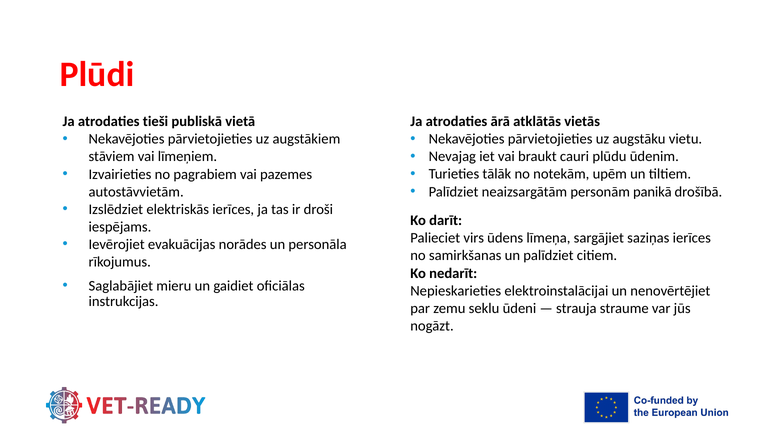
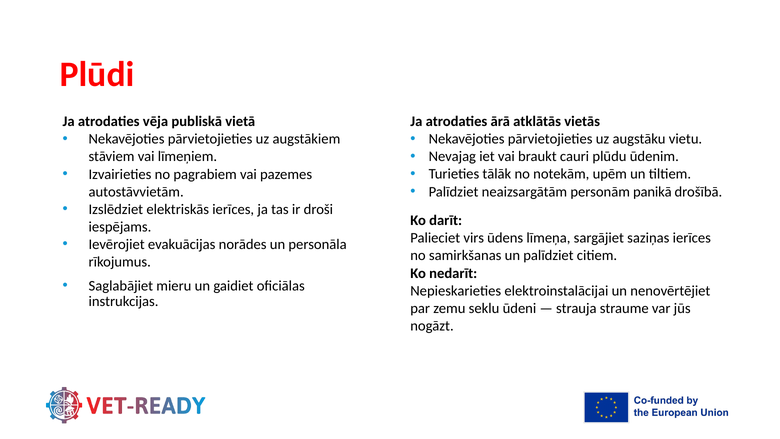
tieši: tieši -> vēja (155, 121)
